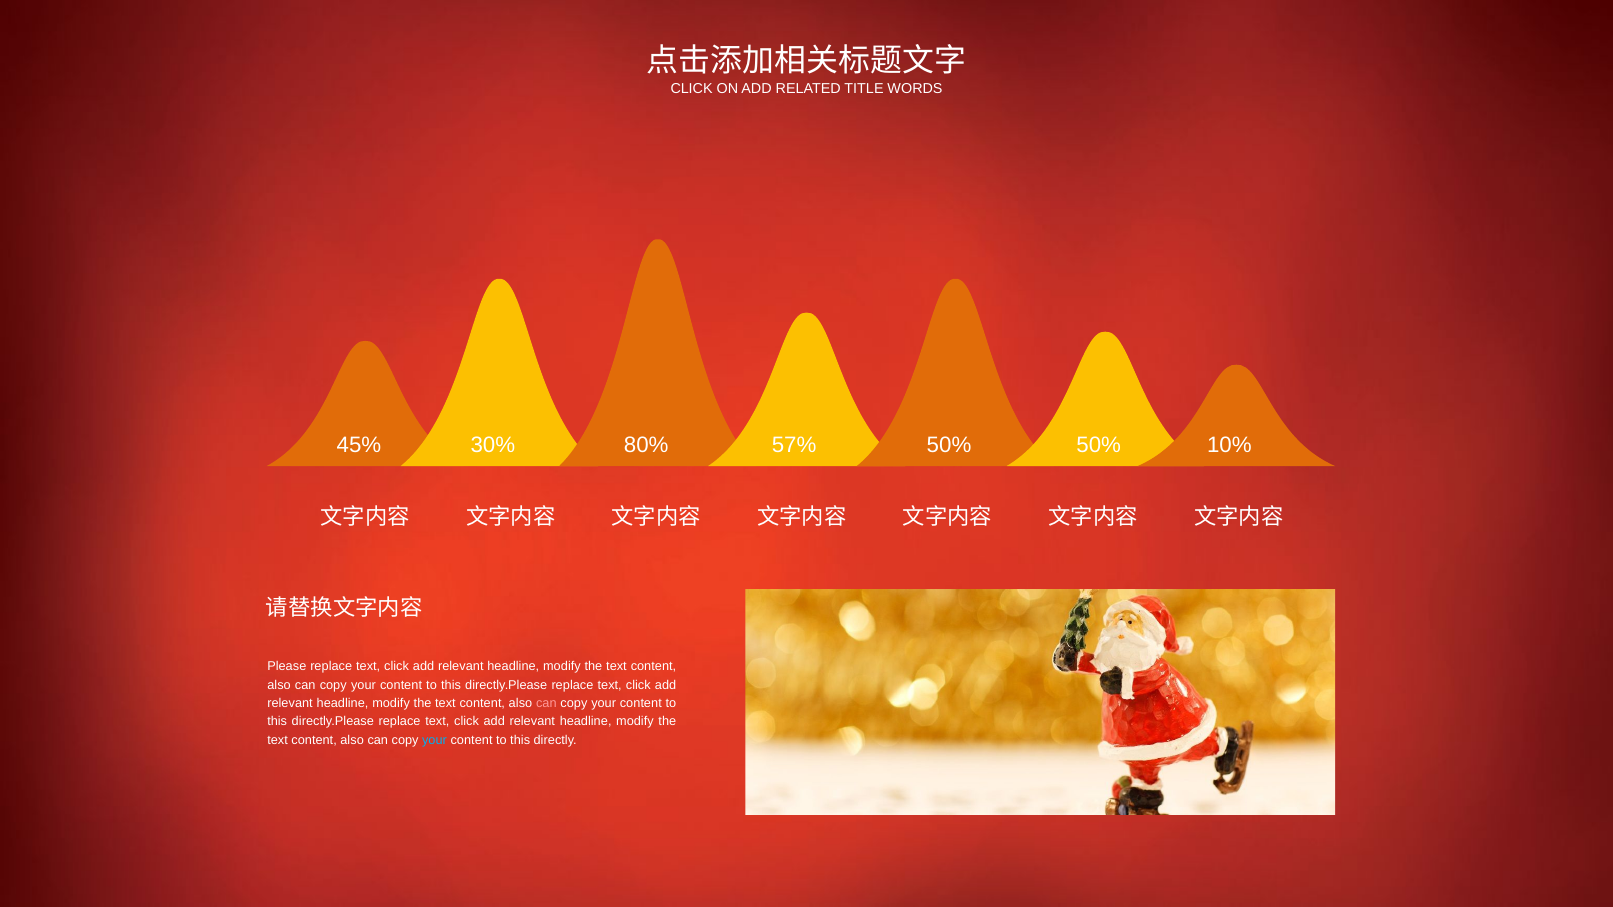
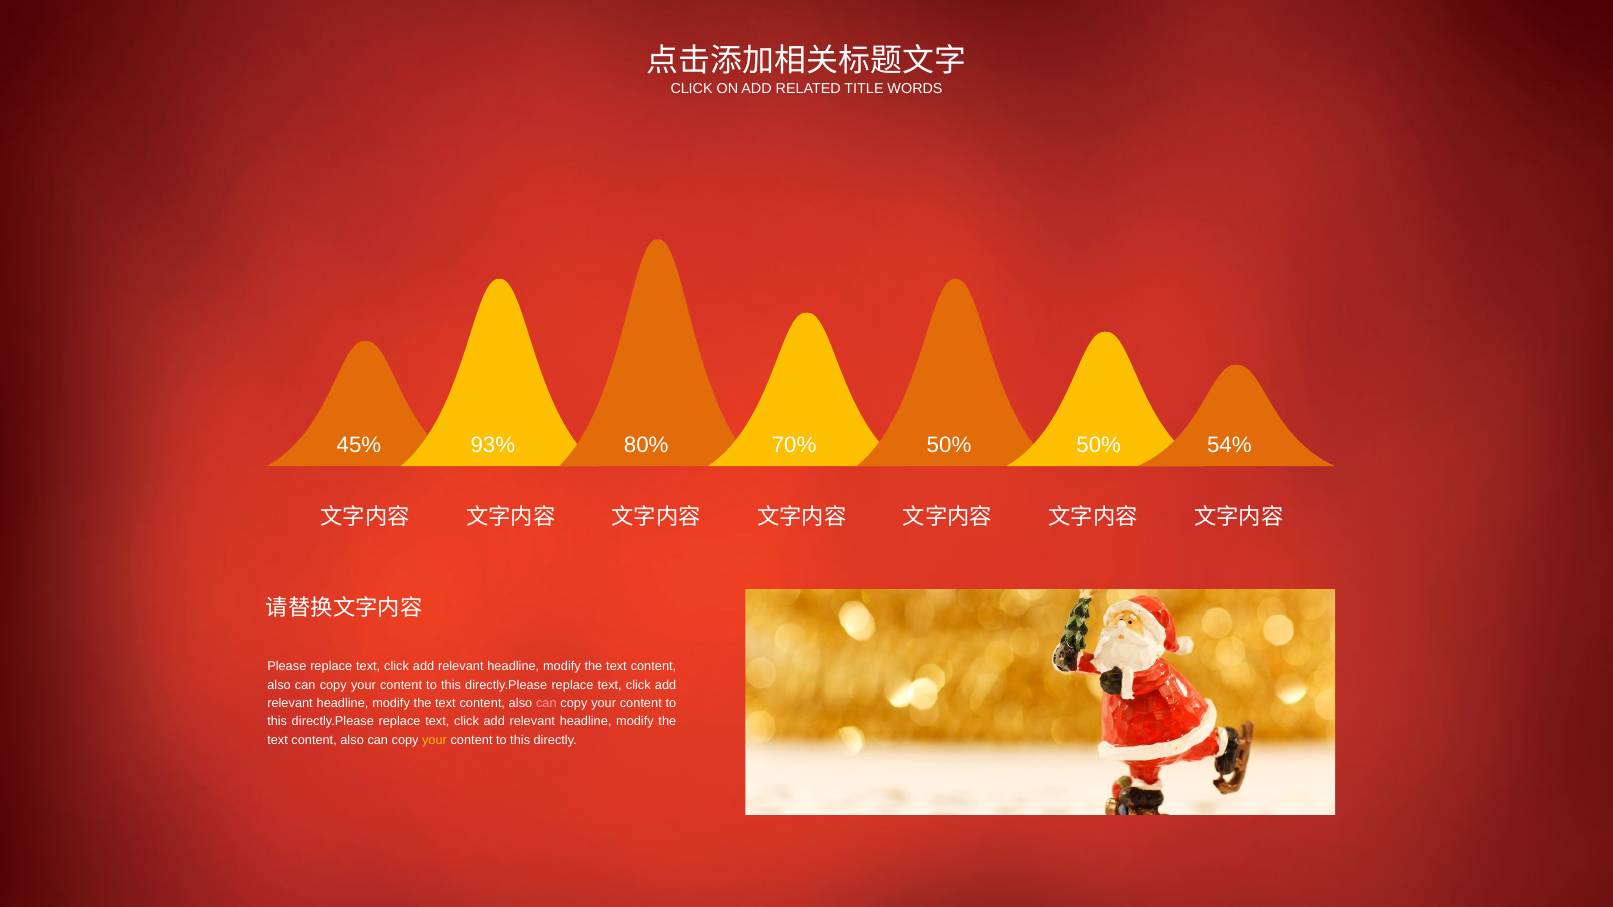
30%: 30% -> 93% (493, 445)
57%: 57% -> 70% (794, 445)
10%: 10% -> 54% (1229, 445)
your colour: light blue -> yellow (434, 740)
